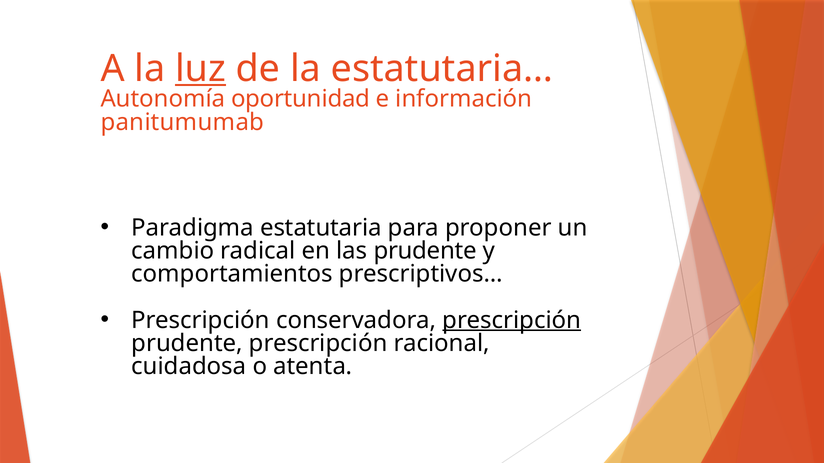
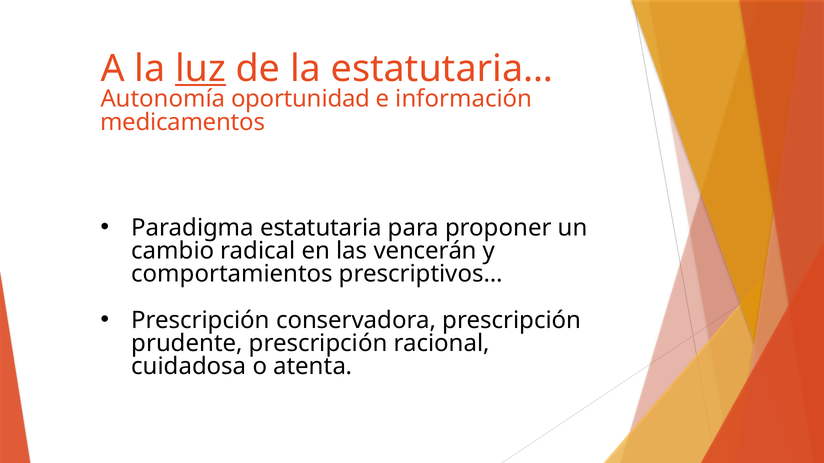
panitumumab: panitumumab -> medicamentos (183, 122)
las prudente: prudente -> vencerán (425, 251)
prescripción underline: present -> none (512, 320)
